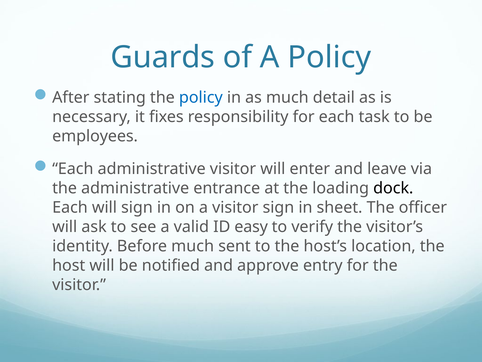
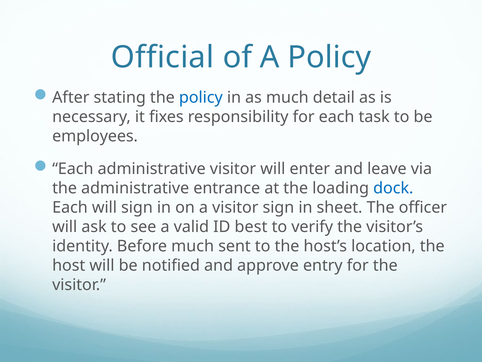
Guards: Guards -> Official (163, 57)
dock colour: black -> blue (393, 188)
easy: easy -> best (251, 227)
